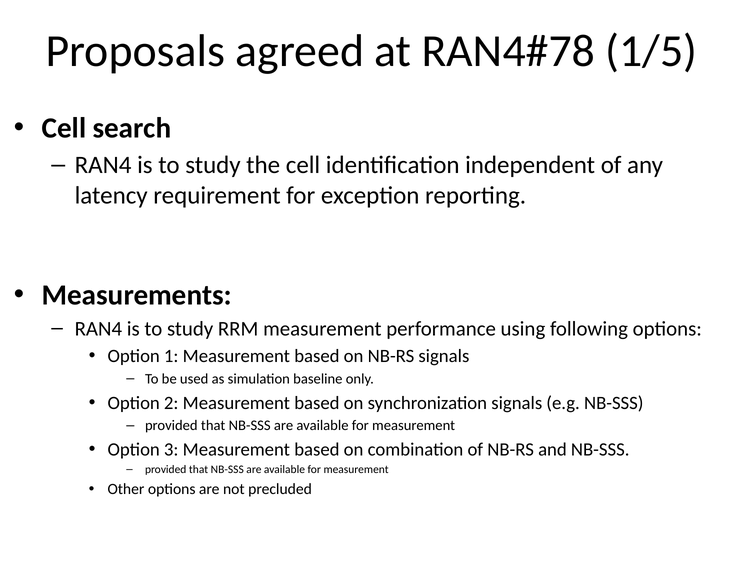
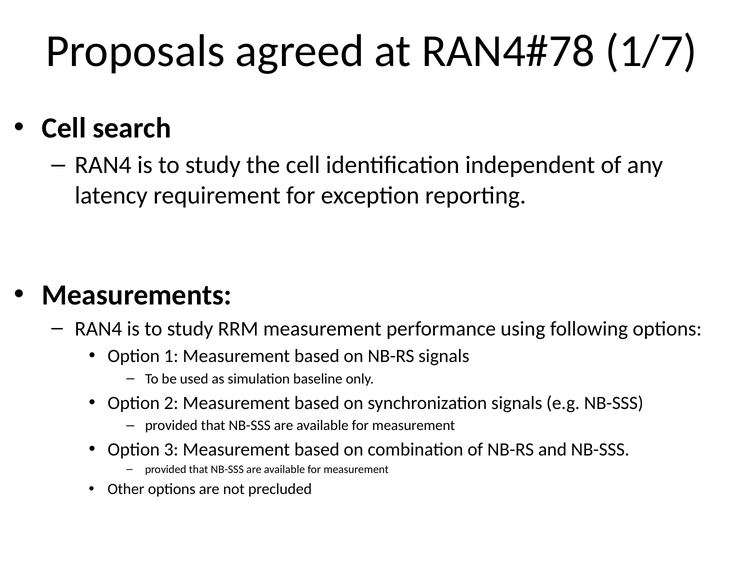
1/5: 1/5 -> 1/7 (651, 51)
